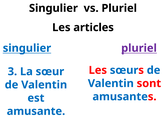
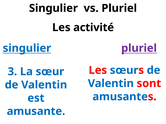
articles: articles -> activité (94, 28)
